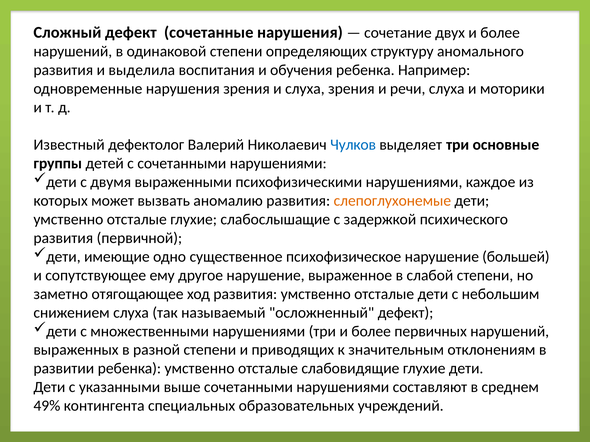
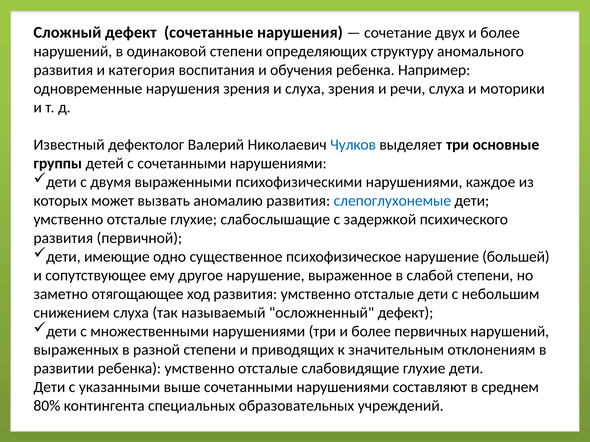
выделила: выделила -> категория (142, 70)
слепоглухонемые colour: orange -> blue (392, 201)
49%: 49% -> 80% (47, 406)
